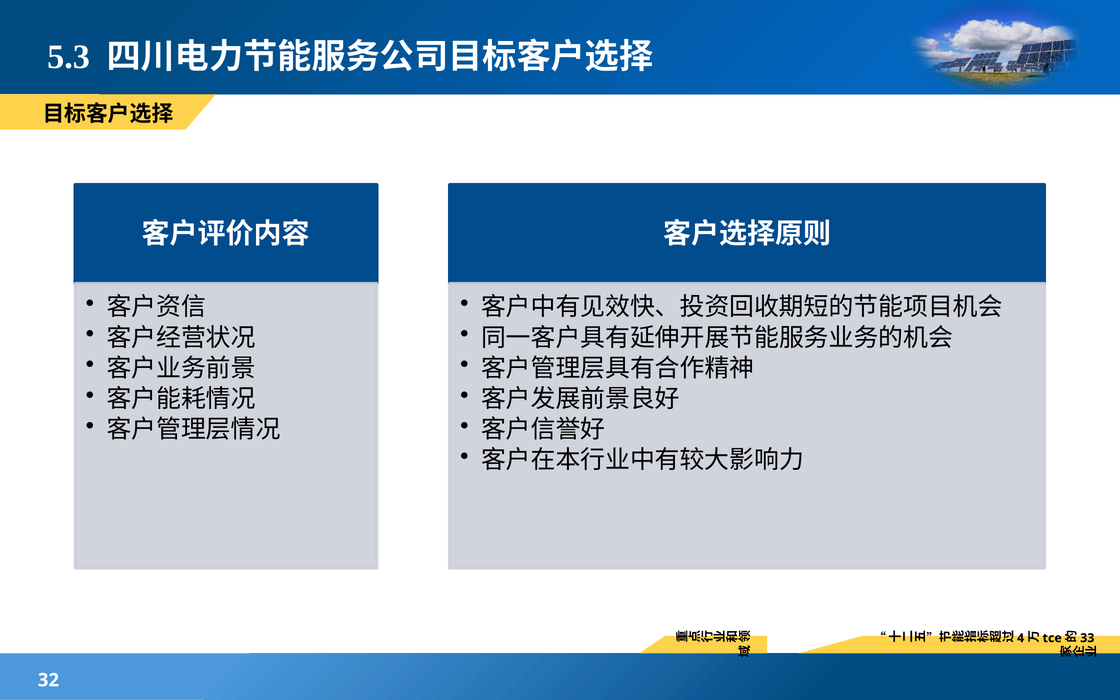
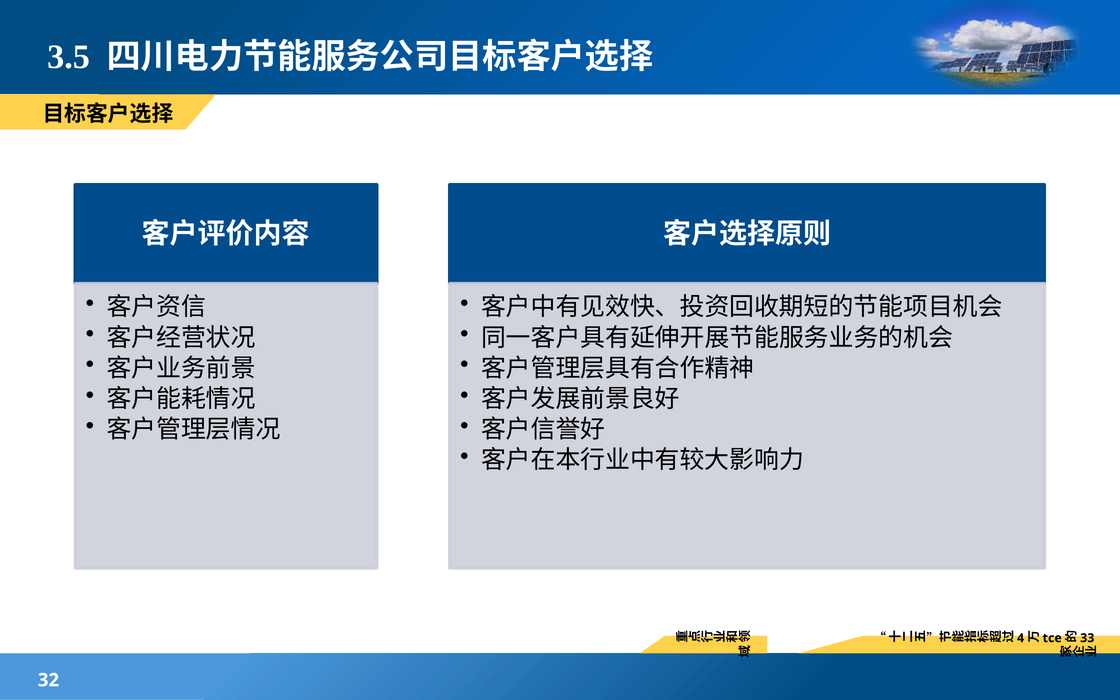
5.3: 5.3 -> 3.5 (69, 57)
